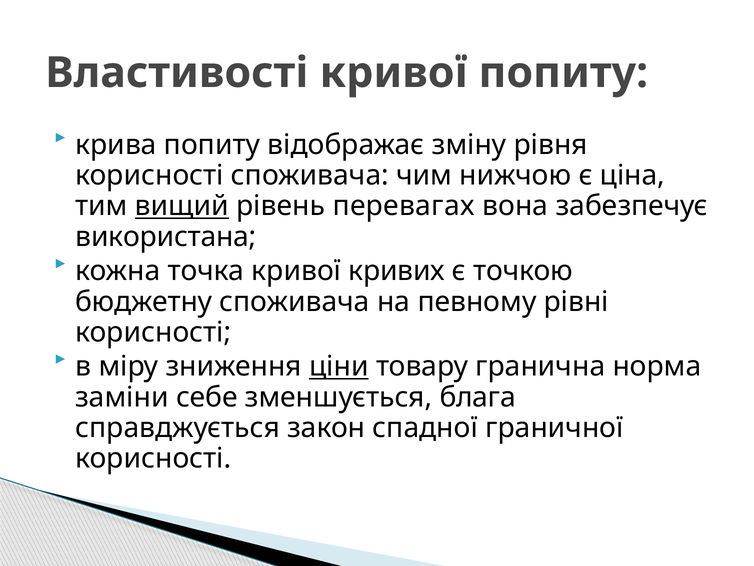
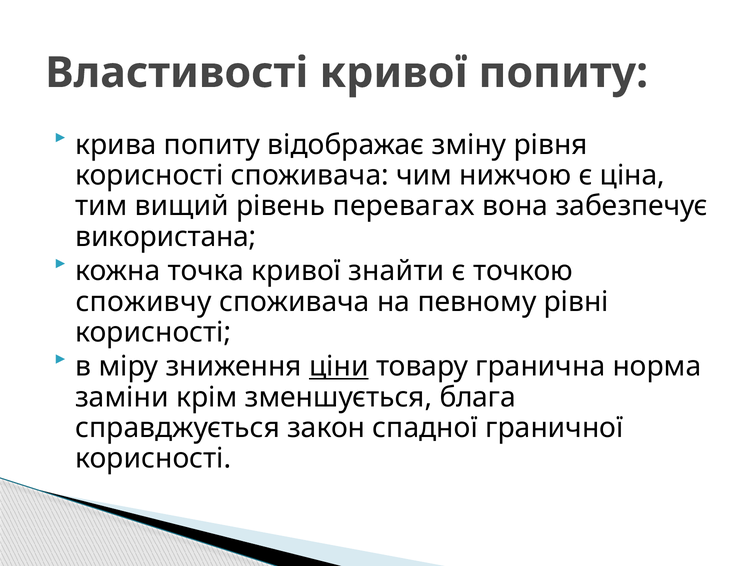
вищий underline: present -> none (182, 206)
кривих: кривих -> знайти (396, 271)
бюджетну: бюджетну -> споживчу (144, 301)
себе: себе -> крім (207, 397)
